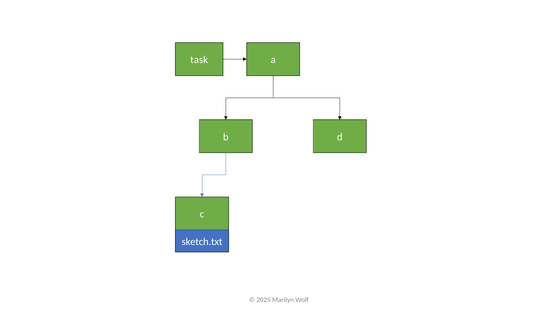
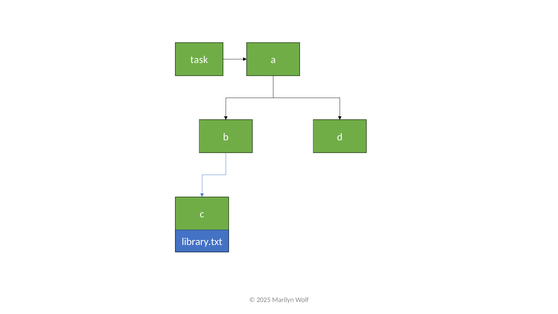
sketch.txt: sketch.txt -> library.txt (202, 242)
